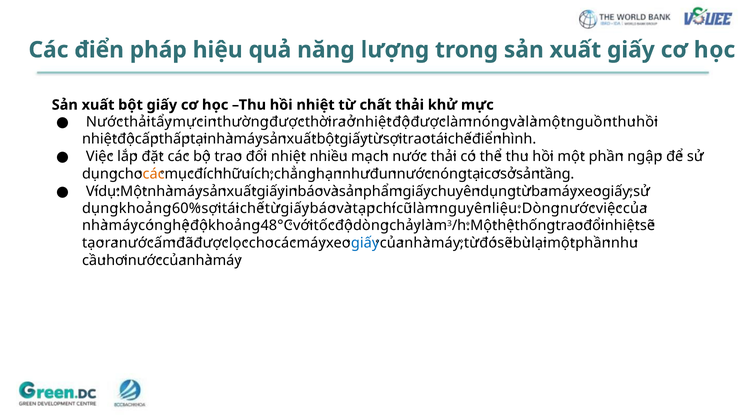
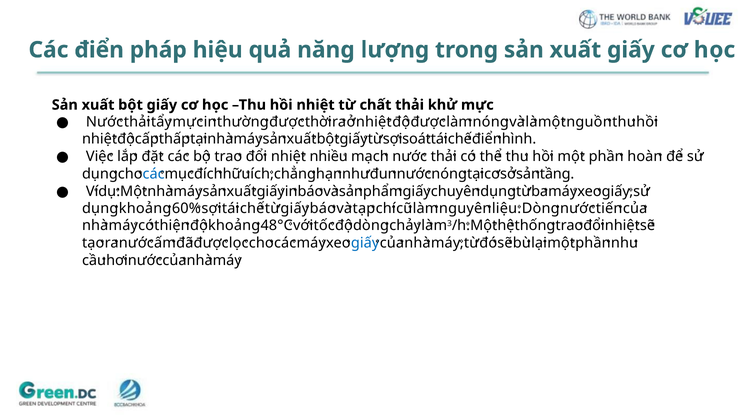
trao: trao -> soát (417, 139)
ngập: ngập -> hoàn (645, 156)
các colour: orange -> blue (154, 174)
việc: việc -> tiến (609, 208)
nghệ: nghệ -> thiện (172, 225)
